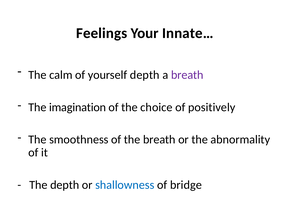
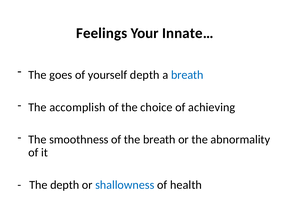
calm: calm -> goes (61, 75)
breath colour: purple -> blue (187, 75)
imagination: imagination -> accomplish (77, 107)
positively: positively -> achieving (212, 107)
bridge: bridge -> health (186, 184)
